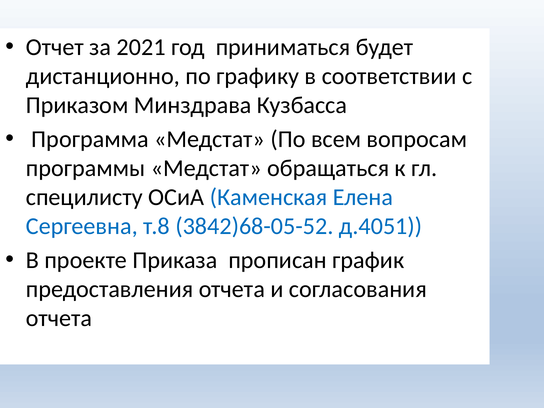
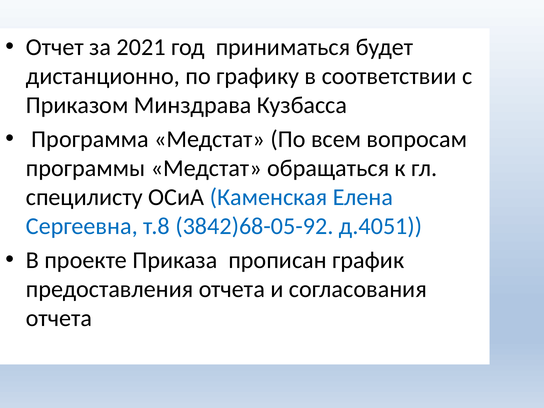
3842)68-05-52: 3842)68-05-52 -> 3842)68-05-92 (254, 226)
